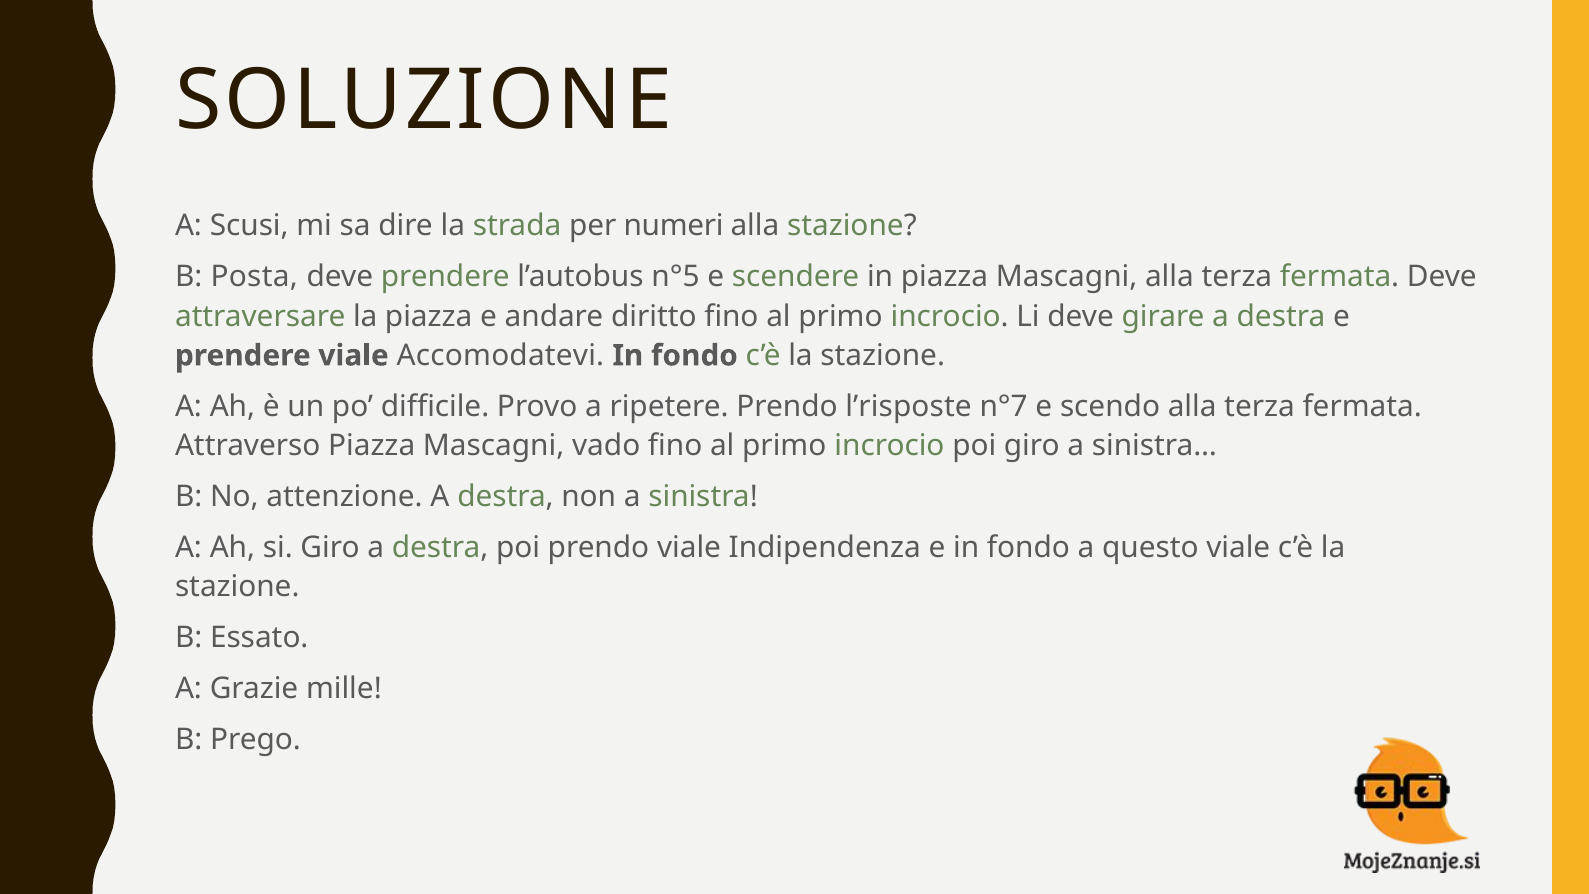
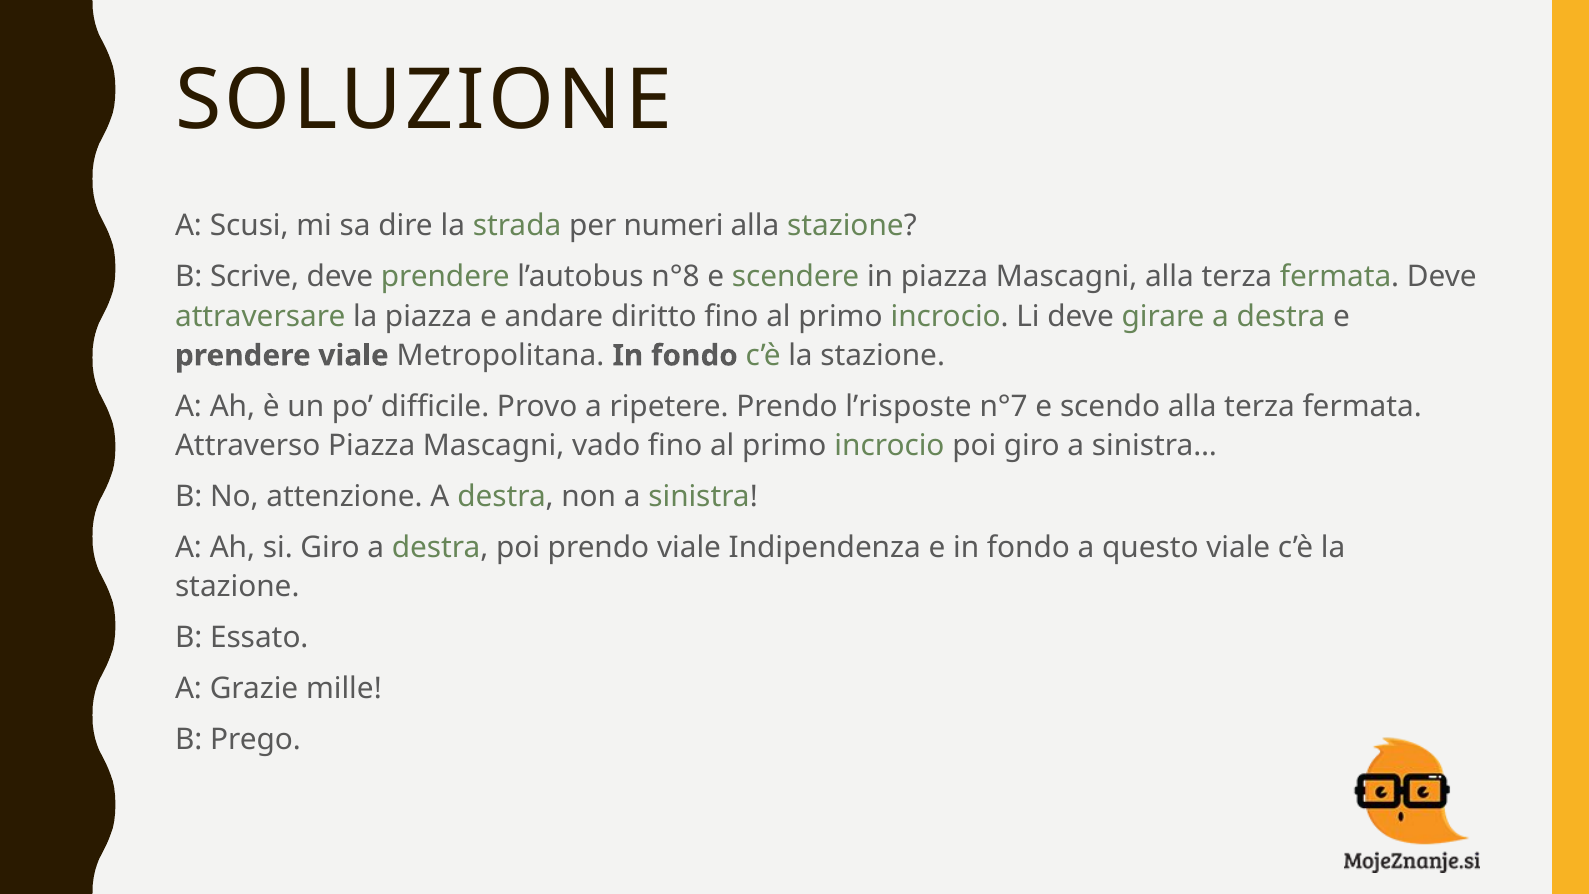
Posta: Posta -> Scrive (255, 277)
n°5: n°5 -> n°8 (676, 277)
Accomodatevi: Accomodatevi -> Metropolitana (501, 356)
